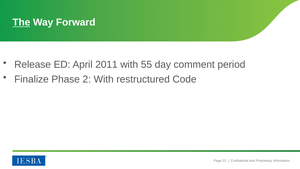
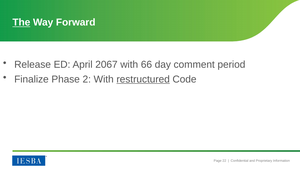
2011: 2011 -> 2067 (106, 65)
55: 55 -> 66 (146, 65)
restructured underline: none -> present (143, 79)
